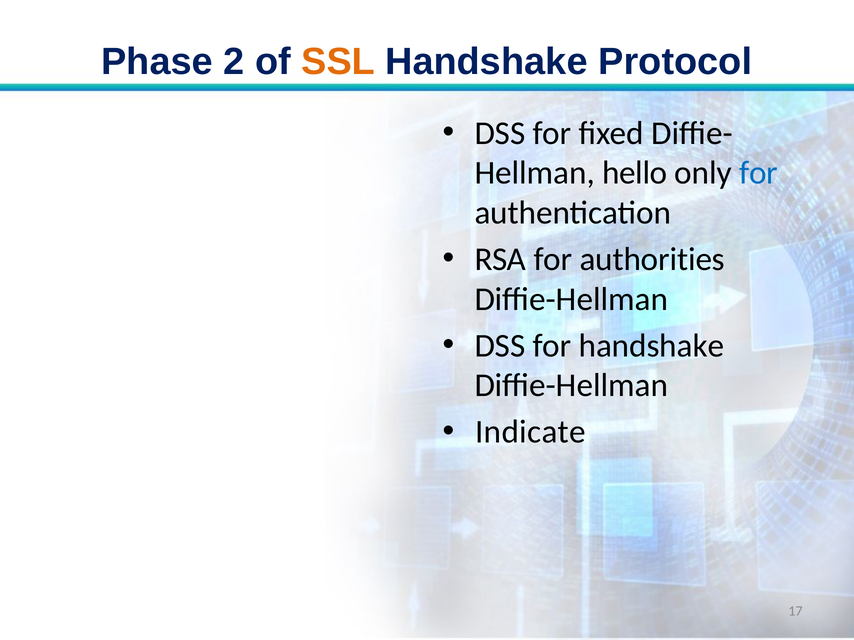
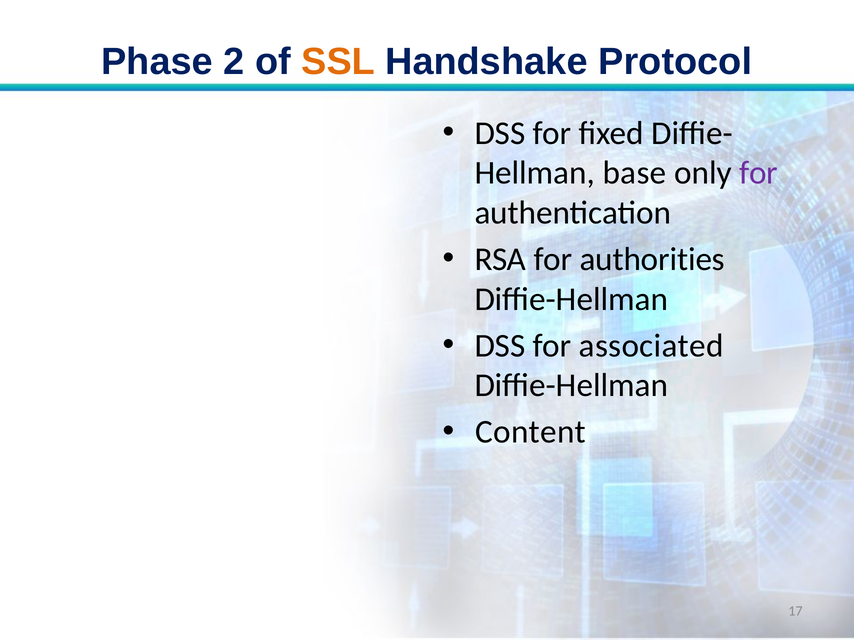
hello: hello -> base (634, 173)
for colour: blue -> purple (759, 173)
for handshake: handshake -> associated (651, 346)
Indicate: Indicate -> Content (531, 432)
